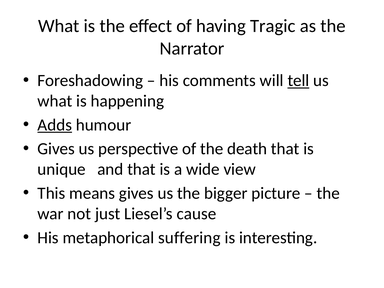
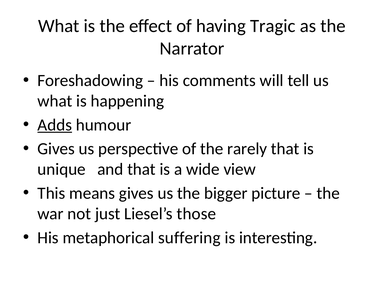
tell underline: present -> none (298, 81)
death: death -> rarely (247, 149)
cause: cause -> those (196, 214)
